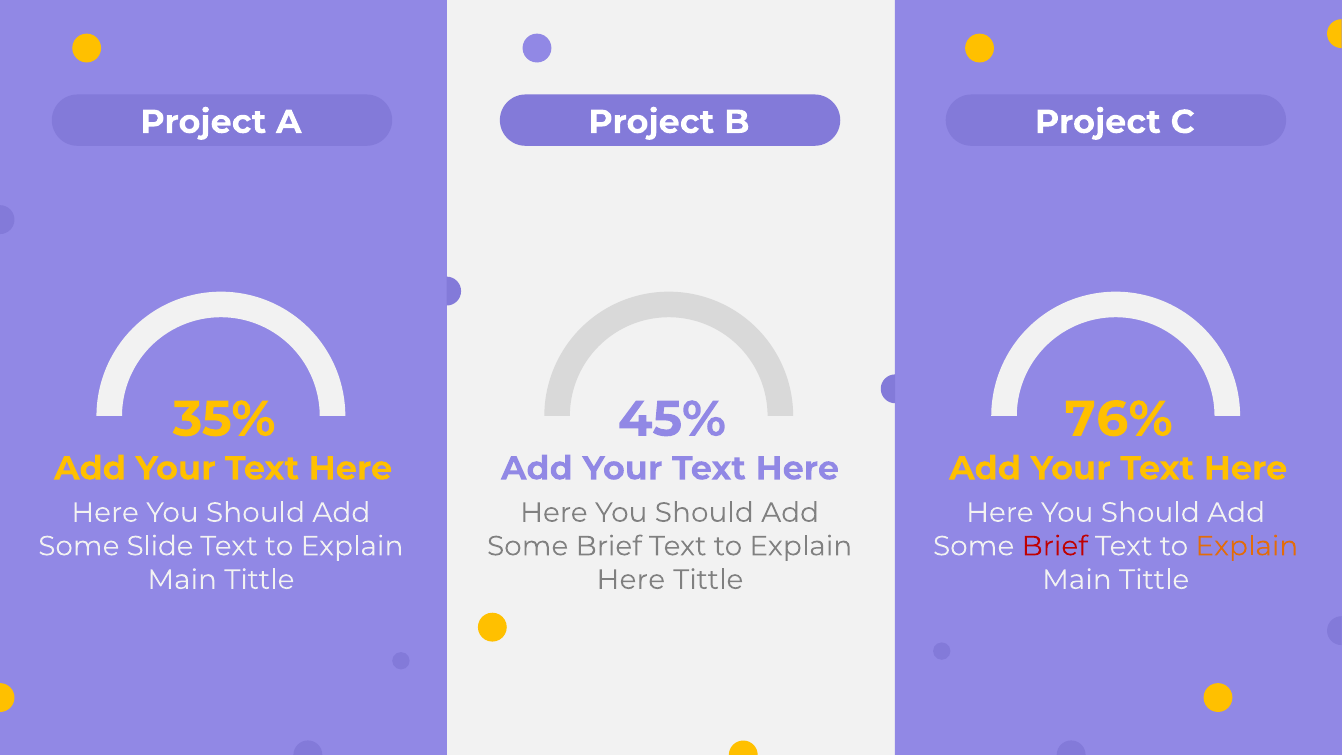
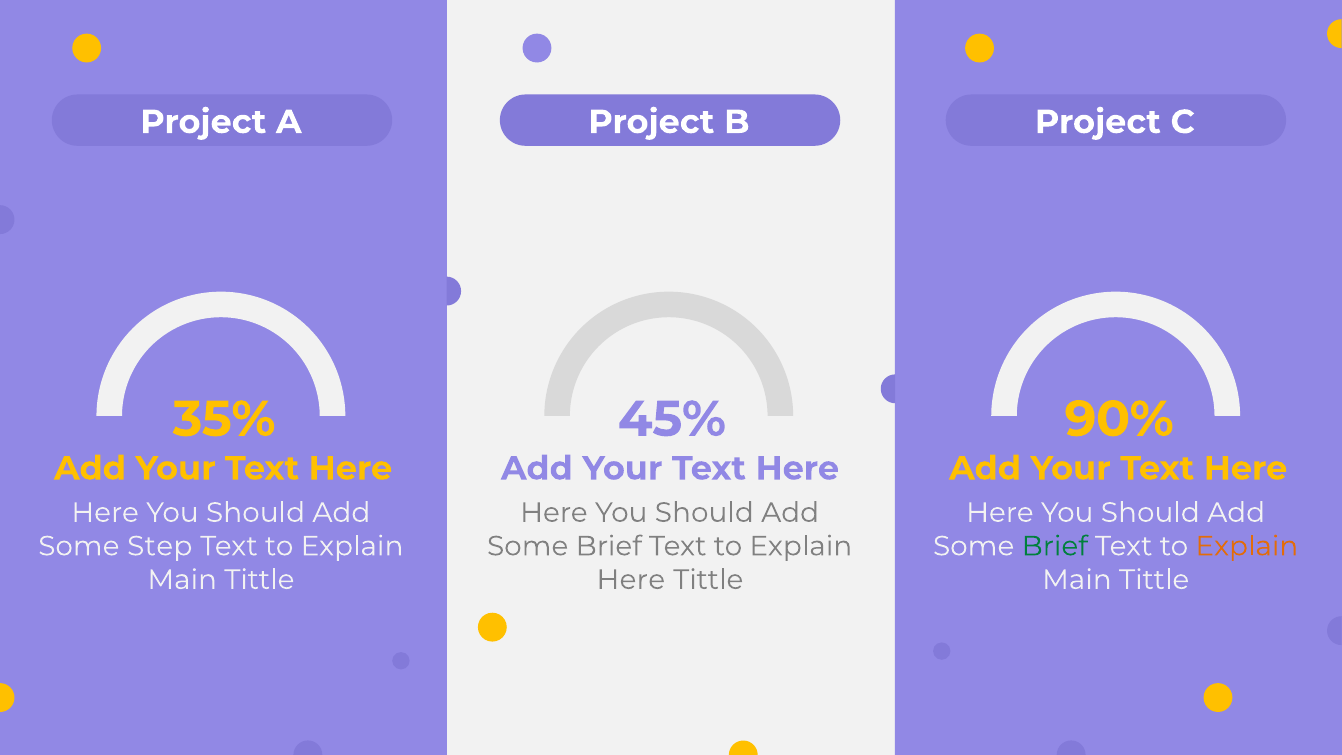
76%: 76% -> 90% (1119, 419)
Slide: Slide -> Step (160, 546)
Brief colour: red -> green (1055, 546)
